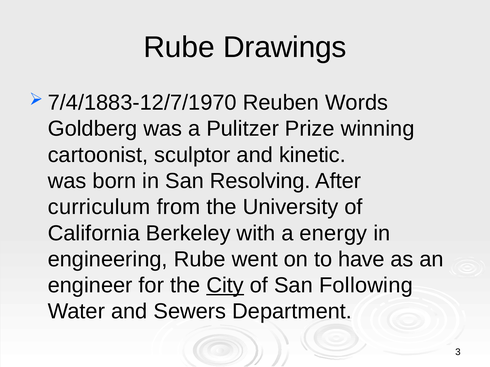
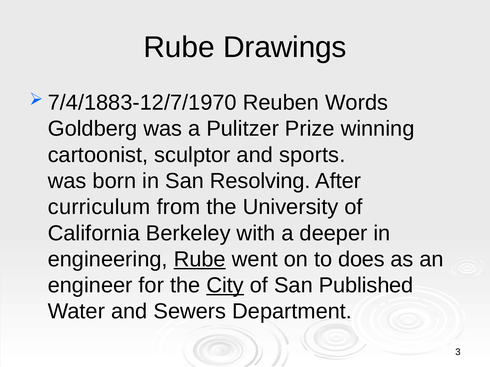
kinetic: kinetic -> sports (312, 155)
energy: energy -> deeper (333, 233)
Rube underline: none -> present (200, 260)
have: have -> does (361, 260)
Following: Following -> Published (366, 286)
